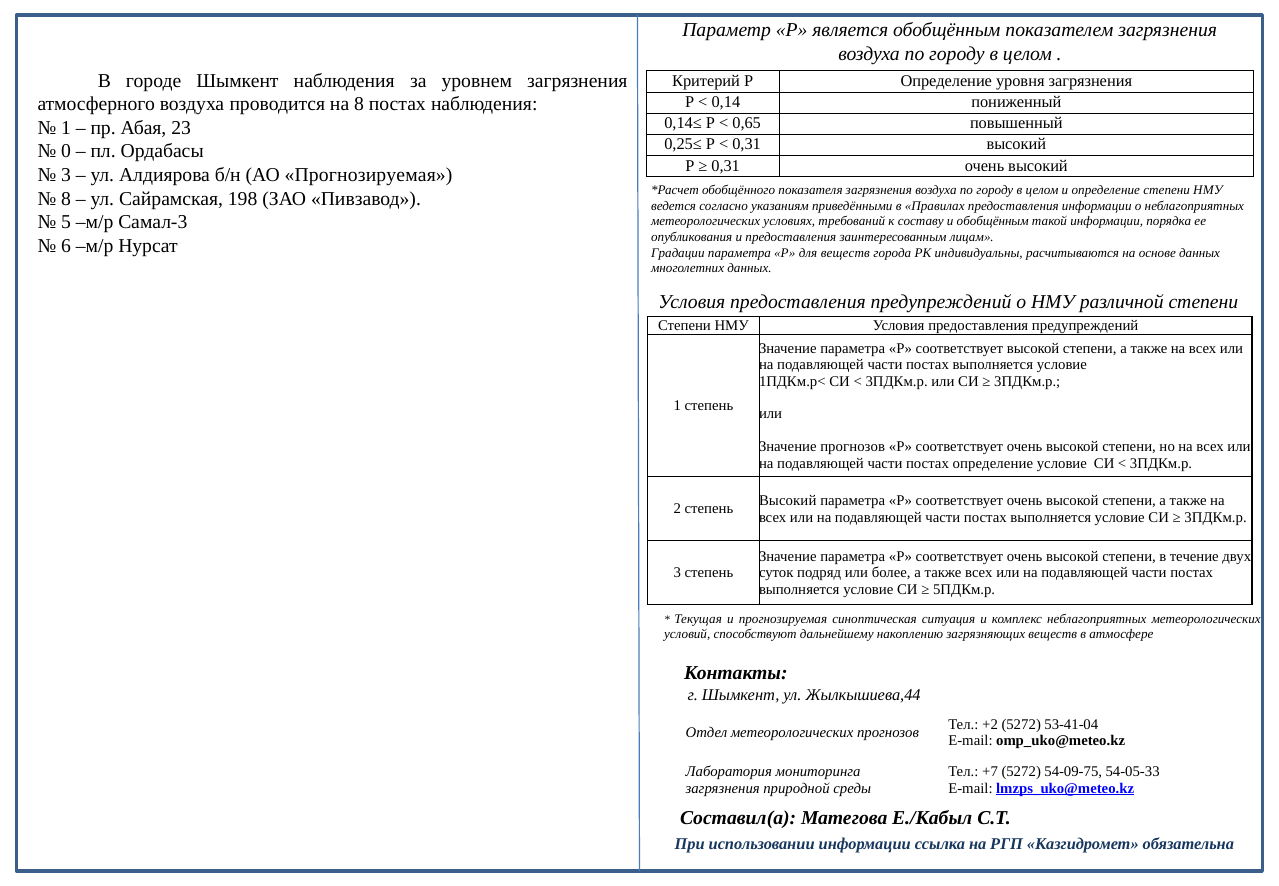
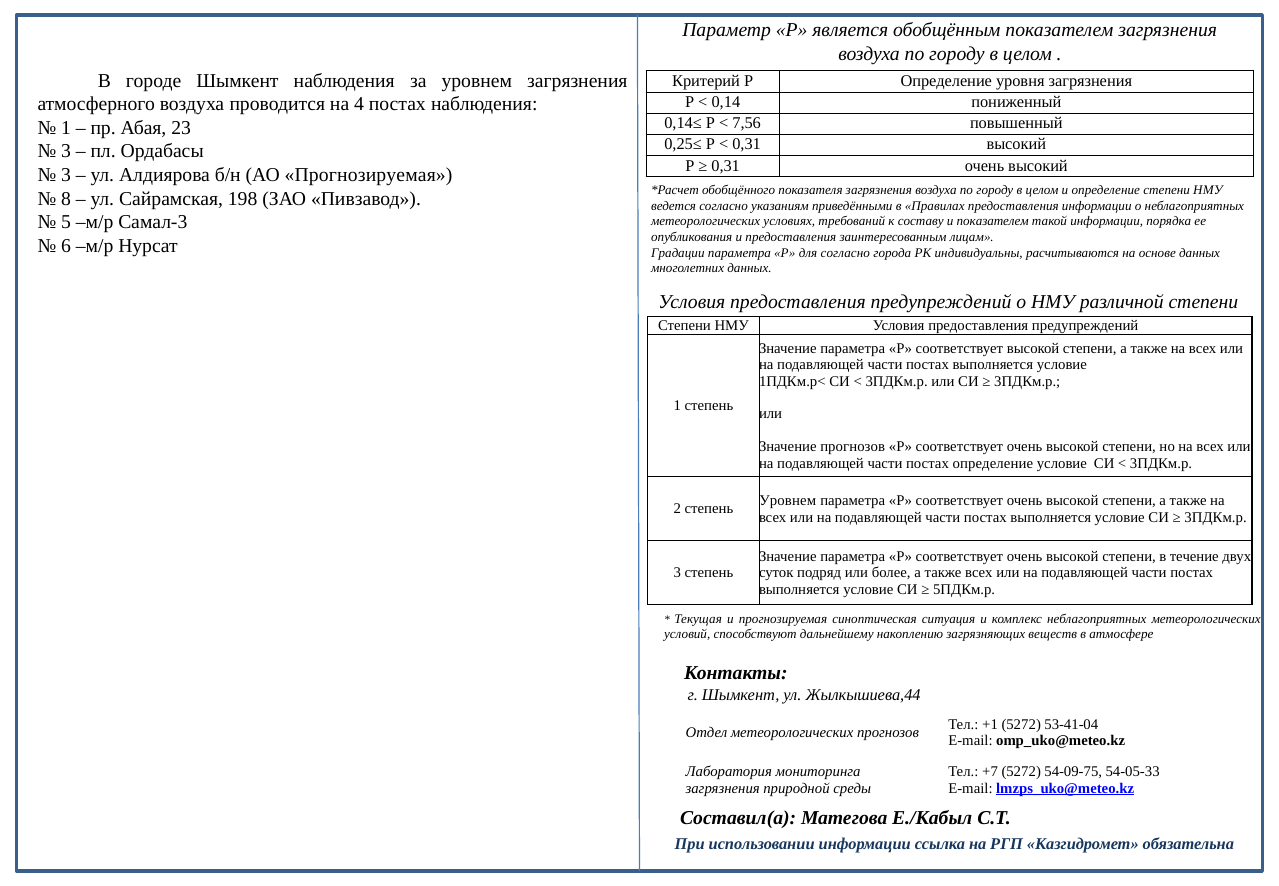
на 8: 8 -> 4 (359, 104)
0,65: 0,65 -> 7,56 (747, 123)
0: 0 -> 3 (66, 151)
и обобщённым: обобщённым -> показателем (993, 221)
для веществ: веществ -> согласно (845, 253)
Высокий: Высокий -> Уровнем (788, 501)
+2: +2 -> +1 (990, 724)
